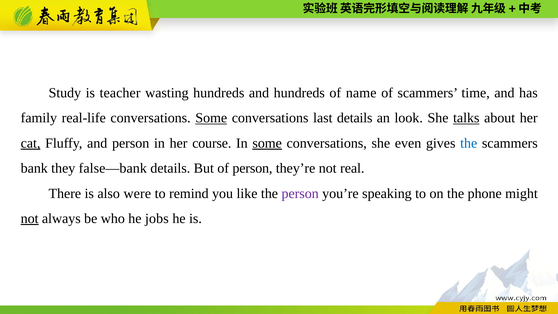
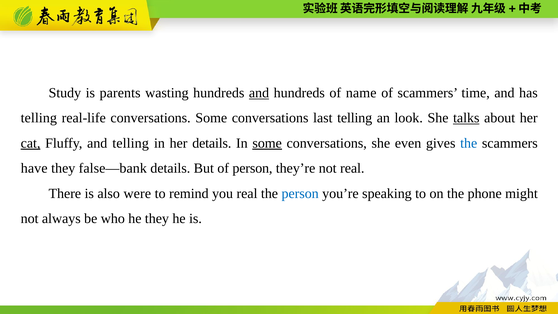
teacher: teacher -> parents (120, 93)
and underline: none -> present (259, 93)
family: family -> telling (39, 118)
Some underline: present -> none (211, 118)
last details: details -> telling (355, 118)
and person: person -> telling (131, 143)
her course: course -> details (212, 143)
bank: bank -> have (34, 168)
you like: like -> real (247, 193)
person colour: purple -> blue (300, 193)
not underline: present -> none (30, 218)
he jobs: jobs -> they (157, 218)
